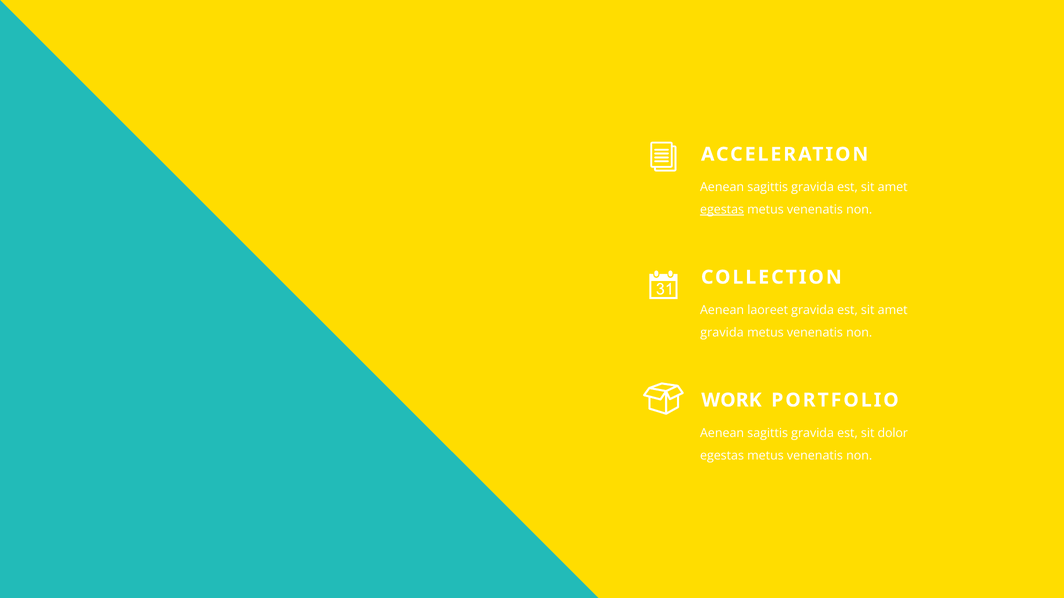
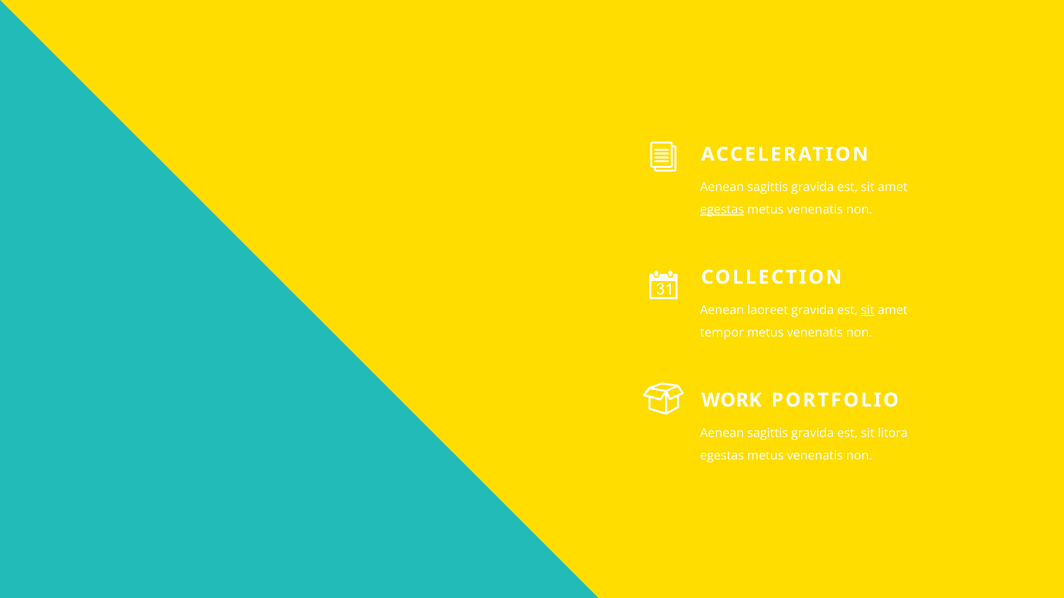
sit underline: none -> present (868, 310)
gravida: gravida -> tempor (722, 333)
dolor: dolor -> litora (893, 433)
